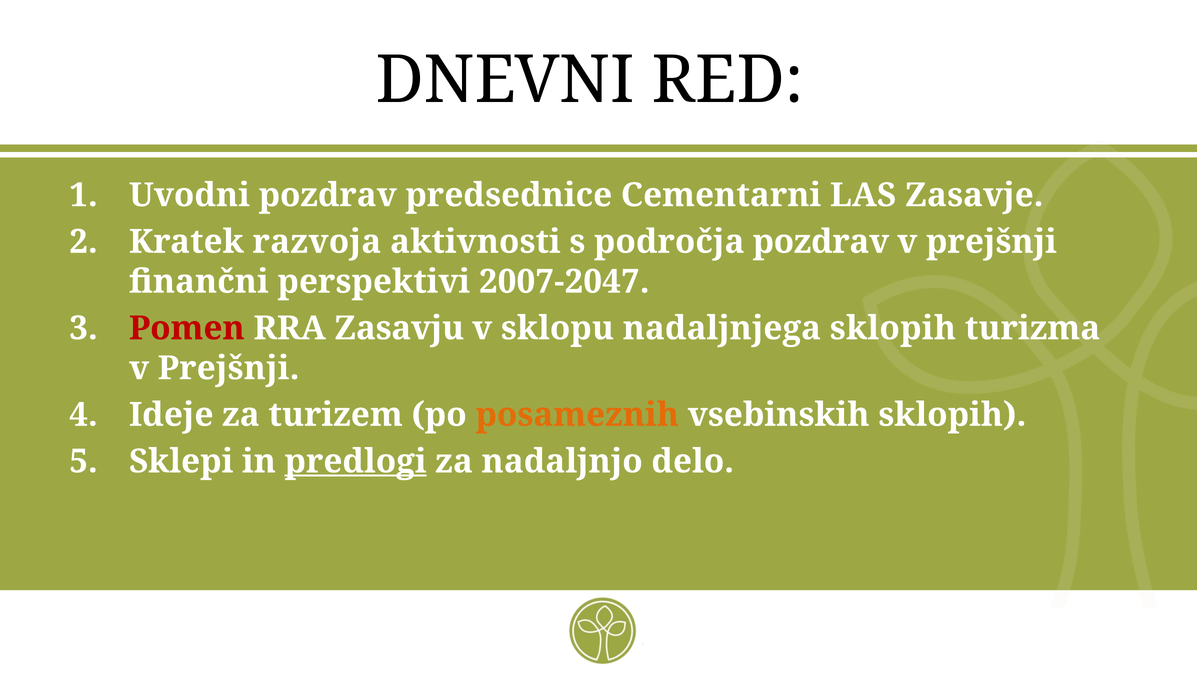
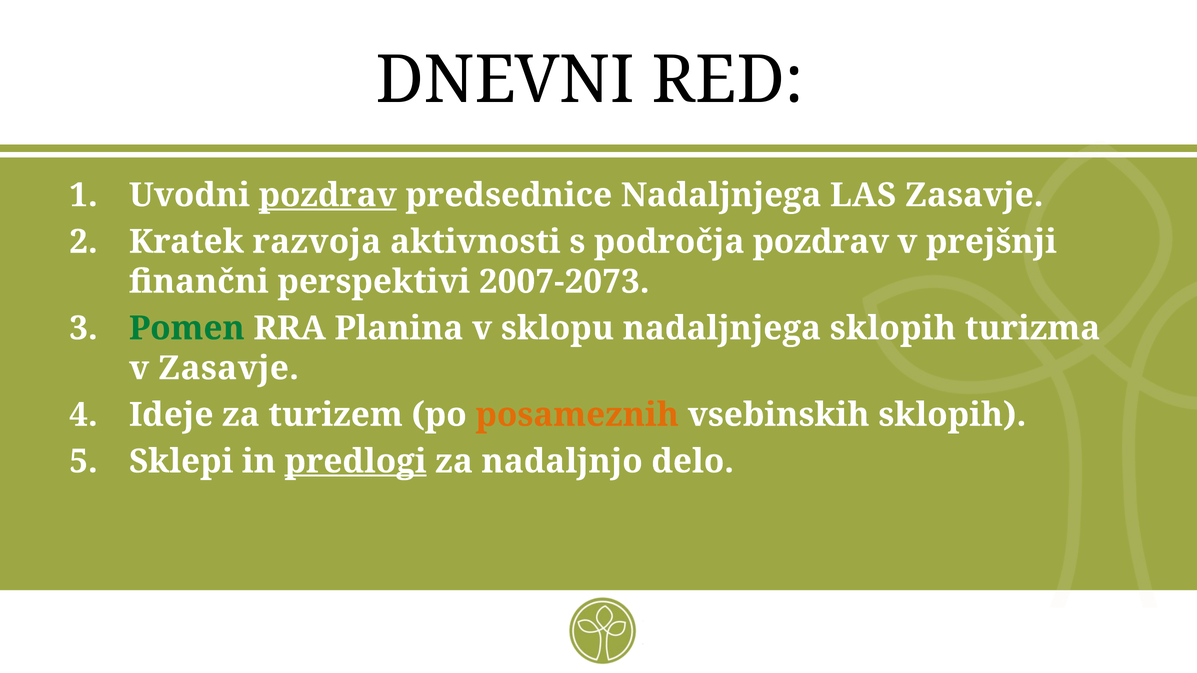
pozdrav underline: none -> present (328, 195)
predsednice Cementarni: Cementarni -> Nadaljnjega (721, 195)
2007-2047: 2007-2047 -> 2007-2073 (564, 282)
Pomen colour: red -> green (187, 328)
Zasavju: Zasavju -> Planina (399, 328)
Prejšnji: Prejšnji -> Zasavje (228, 368)
